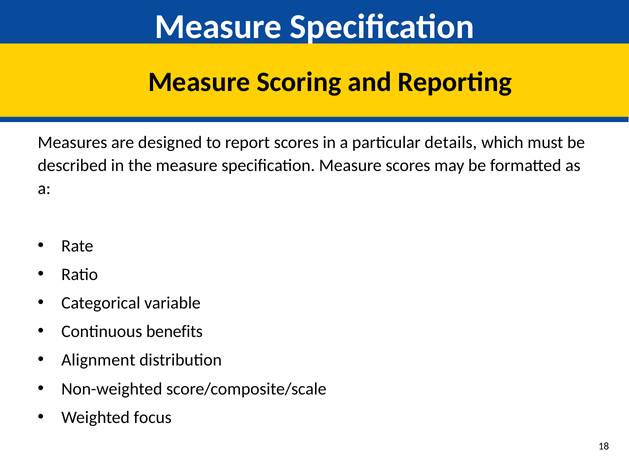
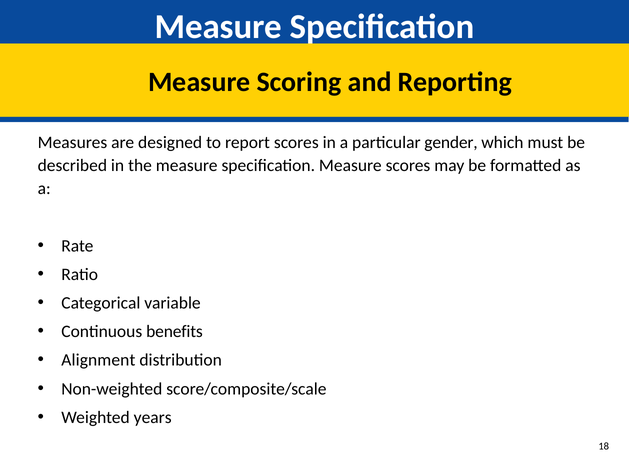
details: details -> gender (451, 143)
focus: focus -> years (153, 418)
